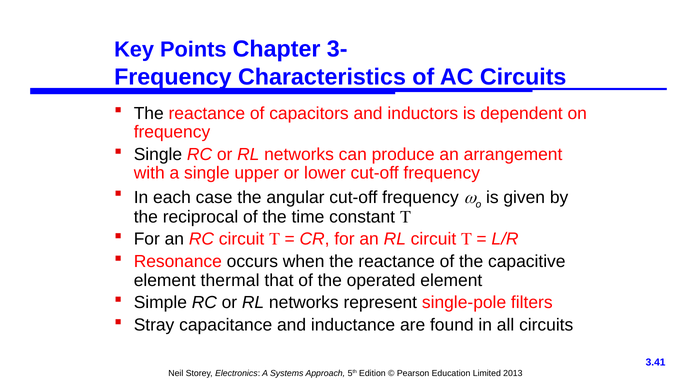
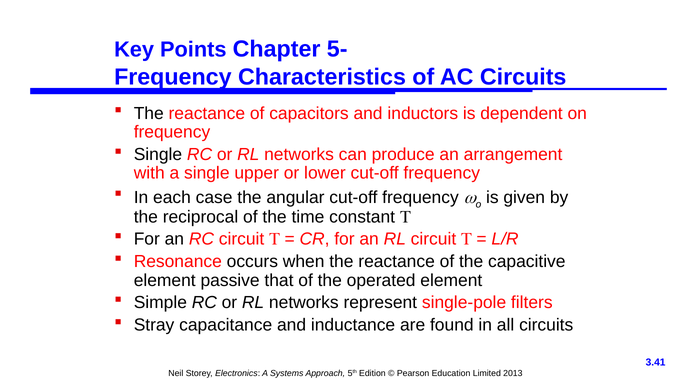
3-: 3- -> 5- (337, 49)
thermal: thermal -> passive (230, 280)
